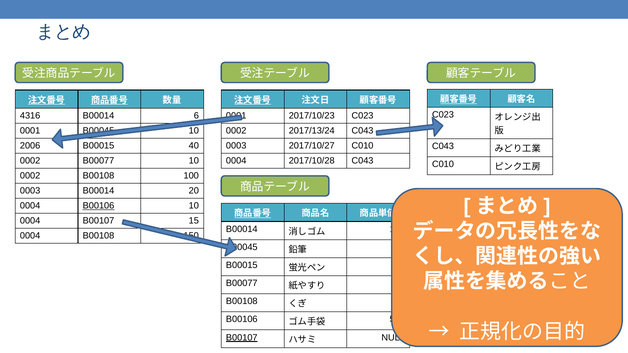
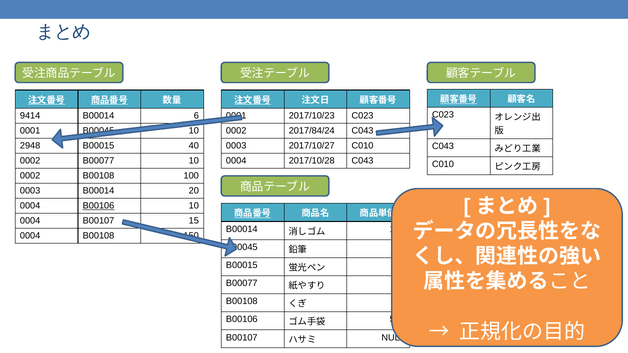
4316: 4316 -> 9414 (30, 116)
2017/13/24: 2017/13/24 -> 2017/84/24 (312, 131)
2006: 2006 -> 2948 (30, 146)
B00107 underline: present -> none (242, 338)
